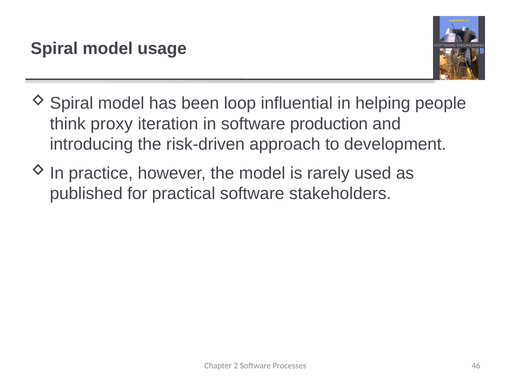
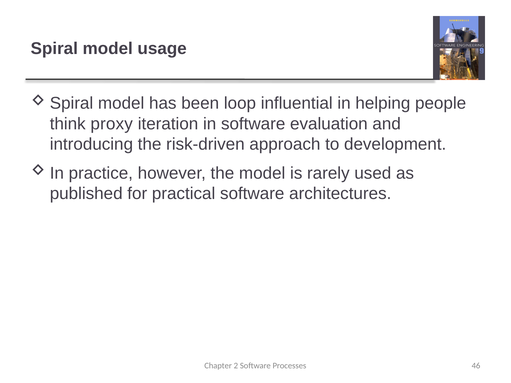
production: production -> evaluation (329, 124)
stakeholders: stakeholders -> architectures (340, 194)
